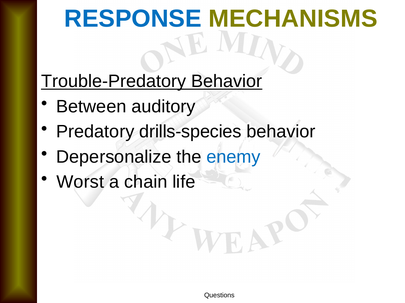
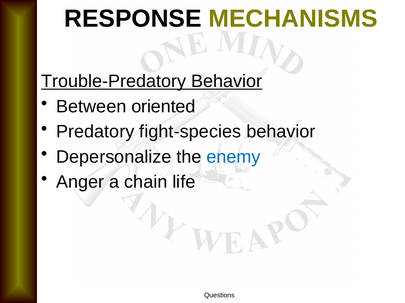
RESPONSE colour: blue -> black (133, 19)
auditory: auditory -> oriented (163, 107)
drills-species: drills-species -> fight-species (190, 132)
Worst: Worst -> Anger (80, 182)
